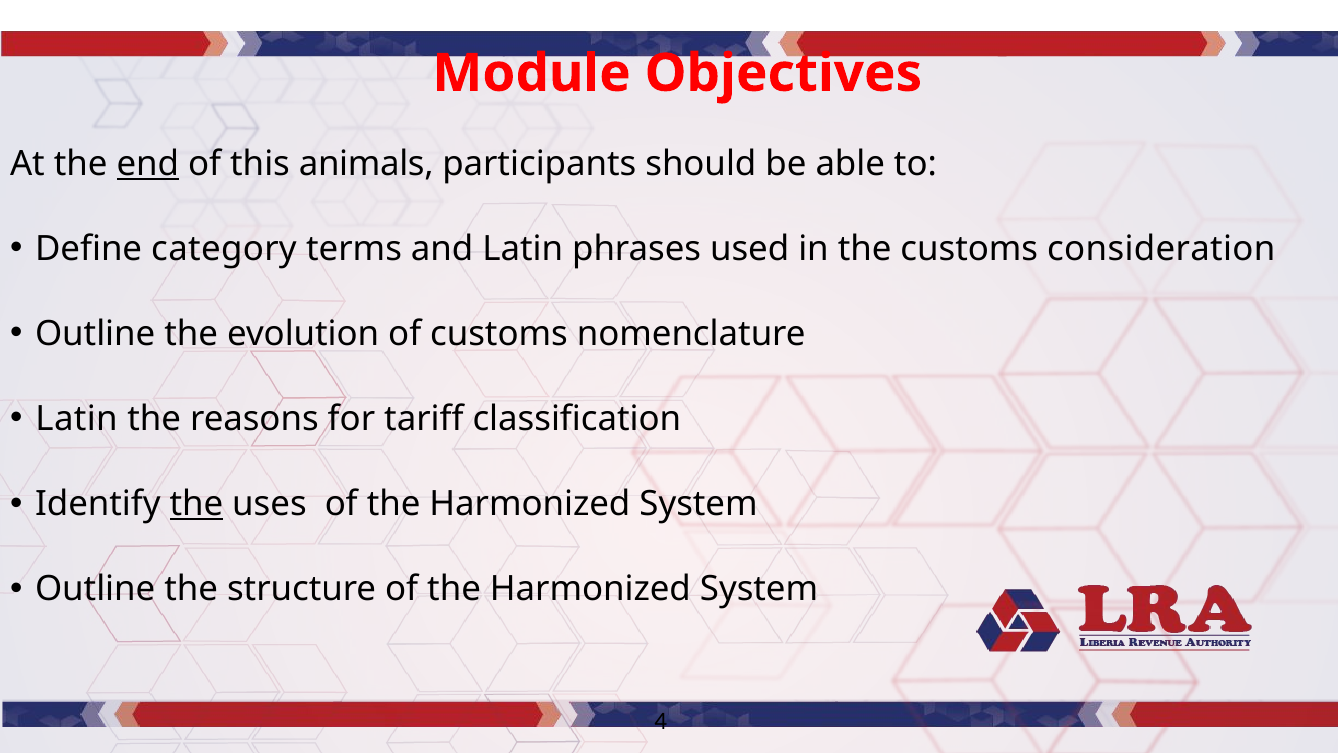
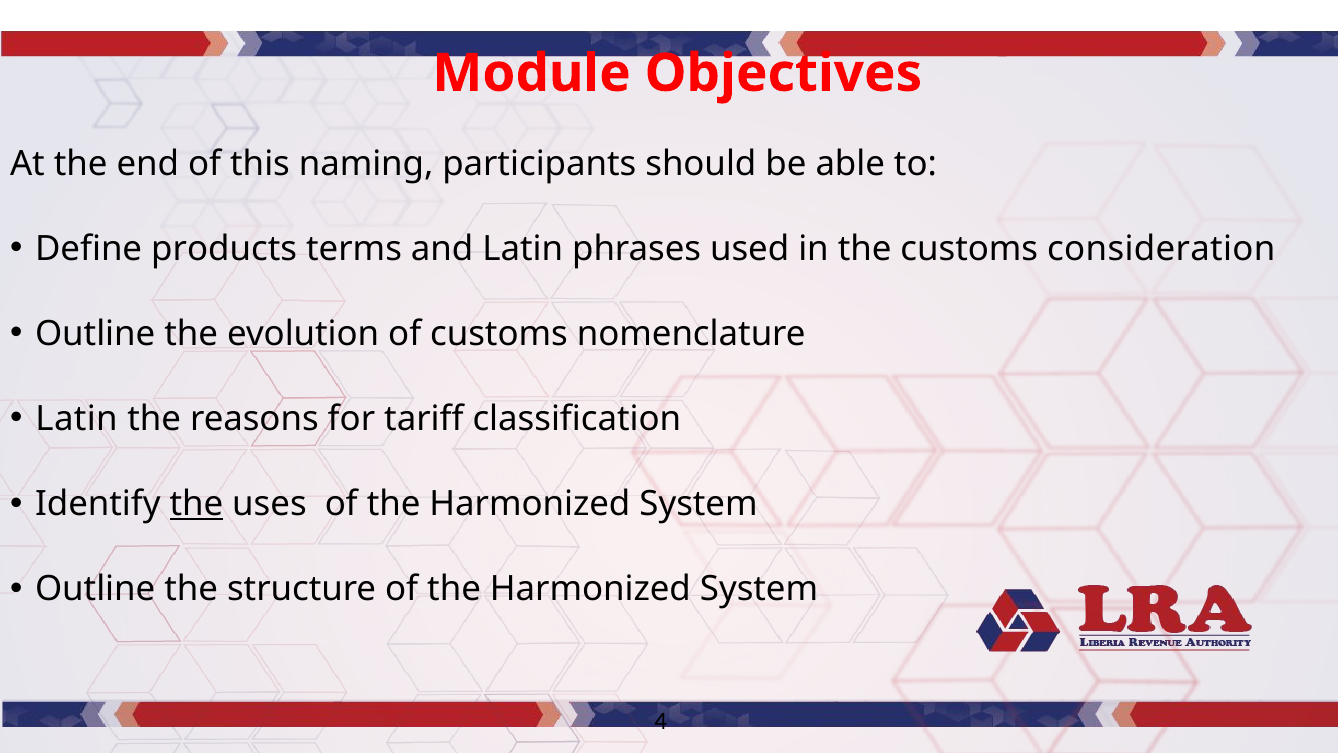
end underline: present -> none (148, 164)
animals: animals -> naming (366, 164)
category: category -> products (224, 249)
